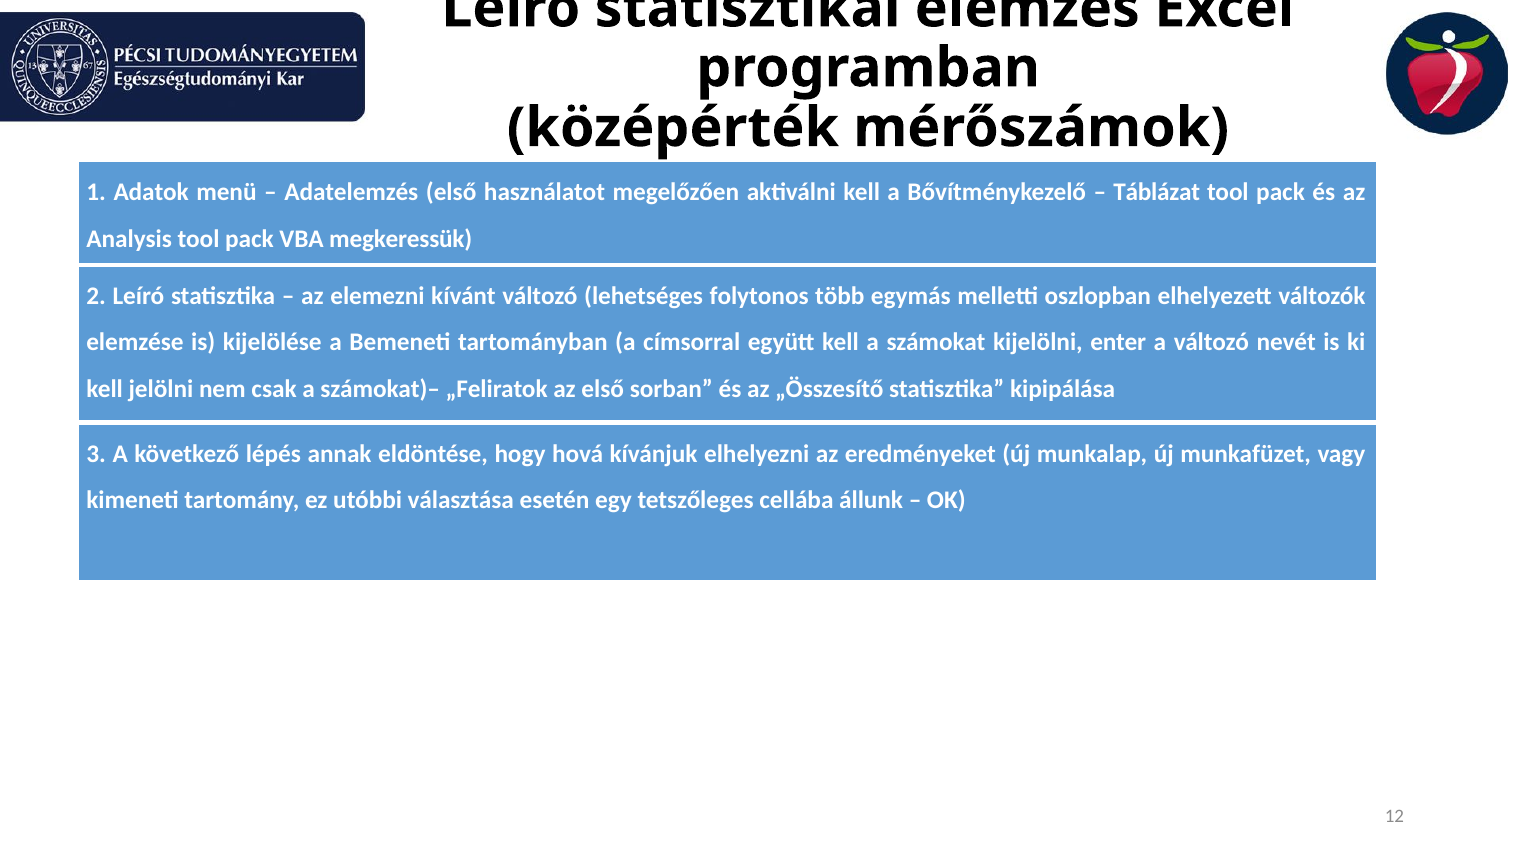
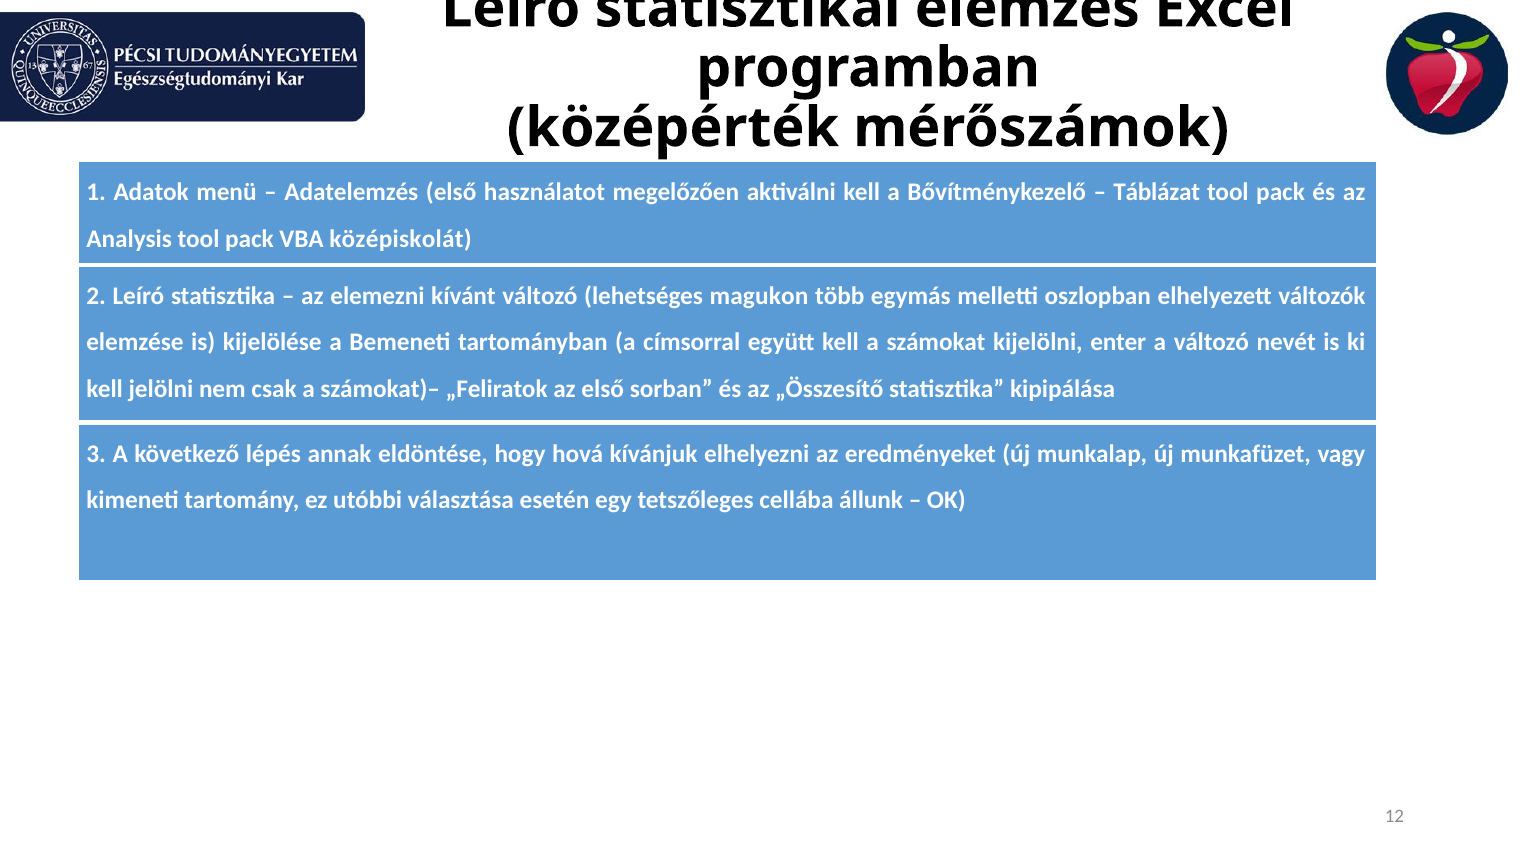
megkeressük: megkeressük -> középiskolát (400, 239)
folytonos: folytonos -> magukon (759, 296)
